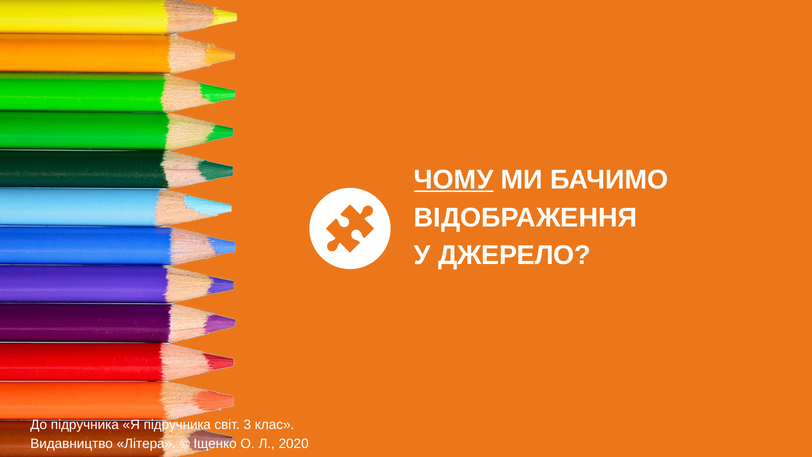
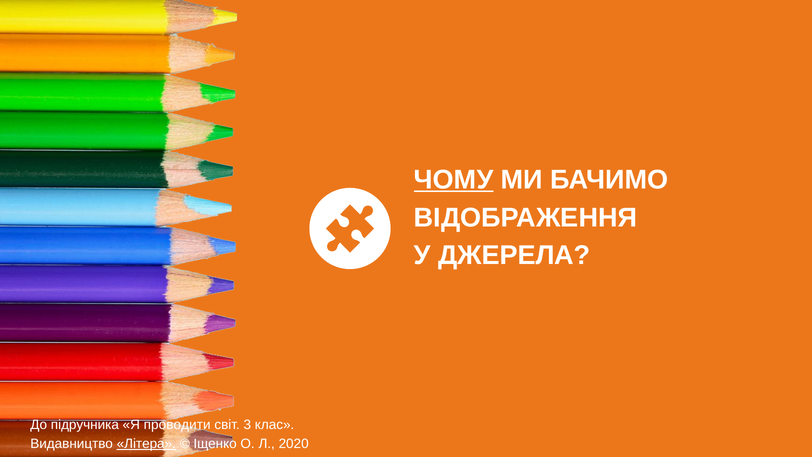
ДЖЕРЕЛО: ДЖЕРЕЛО -> ДЖЕРЕЛА (514, 255)
Я підручника: підручника -> проводити (177, 424)
Літера underline: none -> present (146, 443)
